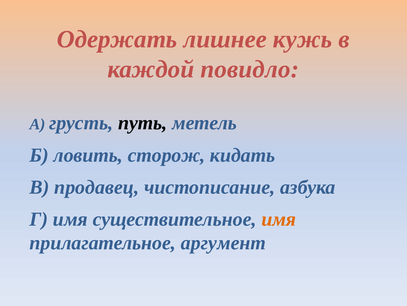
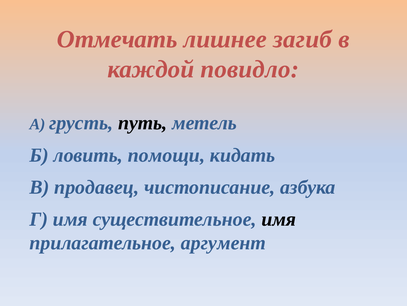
Одержать: Одержать -> Отмечать (117, 39)
кужь: кужь -> загиб (303, 39)
сторож: сторож -> помощи (166, 155)
имя colour: orange -> black (279, 219)
